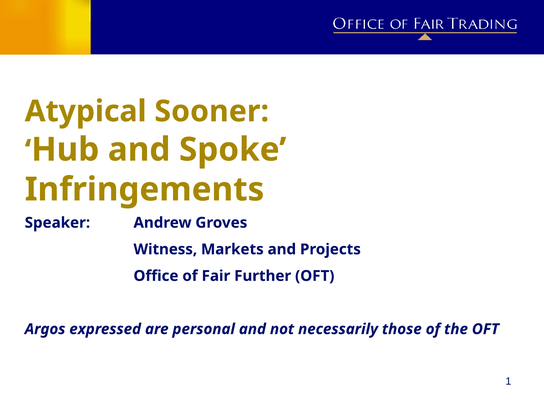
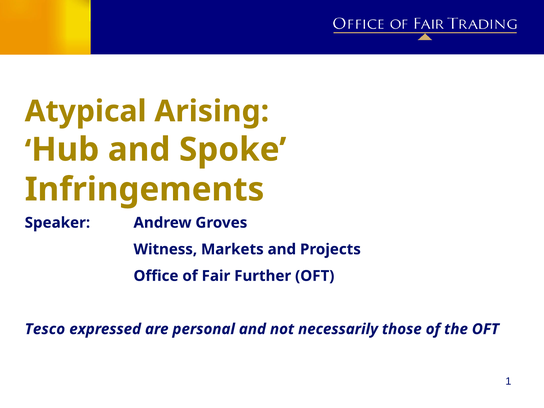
Sooner: Sooner -> Arising (212, 111)
Argos: Argos -> Tesco (45, 329)
